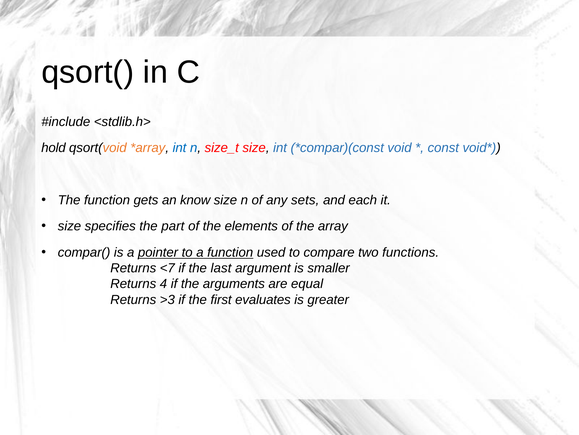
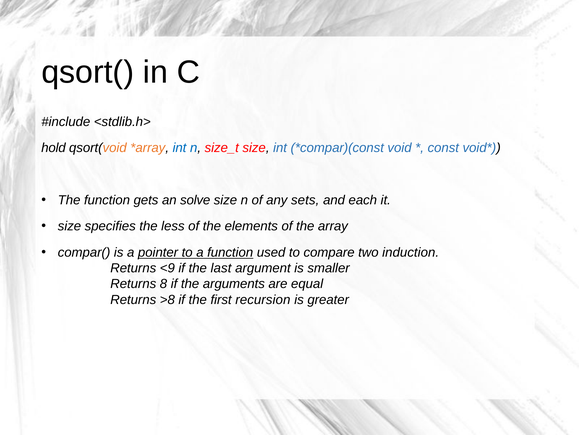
know: know -> solve (195, 200)
part: part -> less (173, 226)
functions: functions -> induction (411, 252)
<7: <7 -> <9 (167, 268)
4: 4 -> 8 (163, 283)
>3: >3 -> >8 (167, 299)
evaluates: evaluates -> recursion (263, 299)
